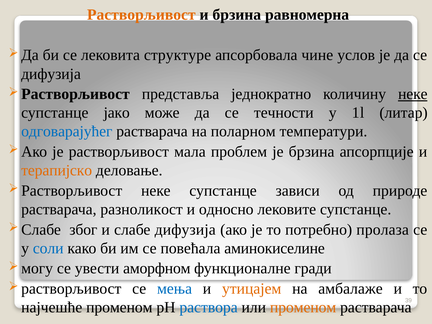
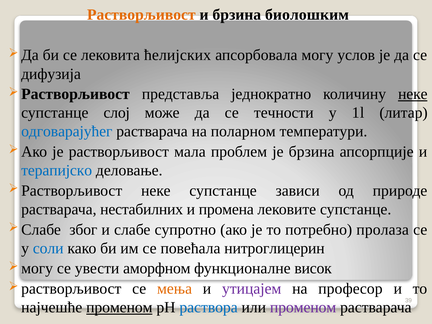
равномерна: равномерна -> биолошким (307, 15)
структуре: структуре -> ћелијских (178, 55)
чине: чине -> могу (317, 55)
јако: јако -> слој (117, 113)
терапијско colour: orange -> blue (57, 170)
разноликост: разноликост -> нестабилних (142, 209)
односно: односно -> промена (226, 209)
слабе дифузија: дифузија -> супротно (185, 230)
аминокиселине: аминокиселине -> нитроглицерин (275, 248)
гради: гради -> висок (313, 268)
мења colour: blue -> orange (175, 289)
утицајем colour: orange -> purple (252, 289)
амбалаже: амбалаже -> професор (350, 289)
променом underline: none -> present (119, 307)
променом colour: orange -> purple (303, 307)
